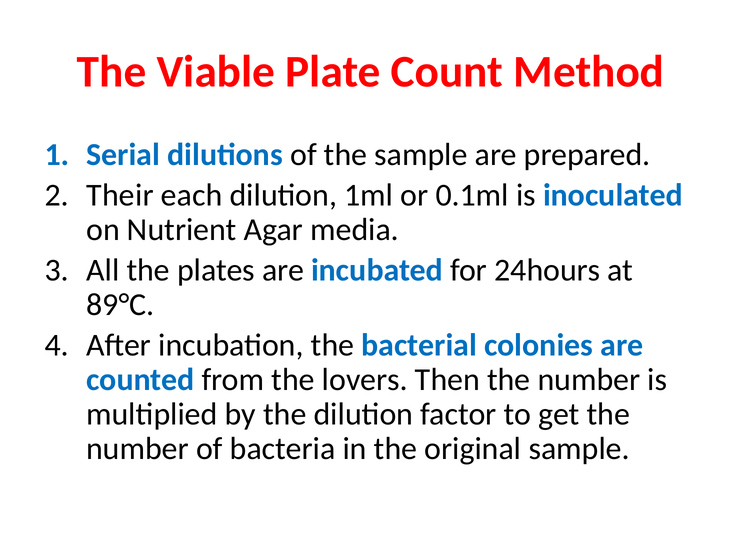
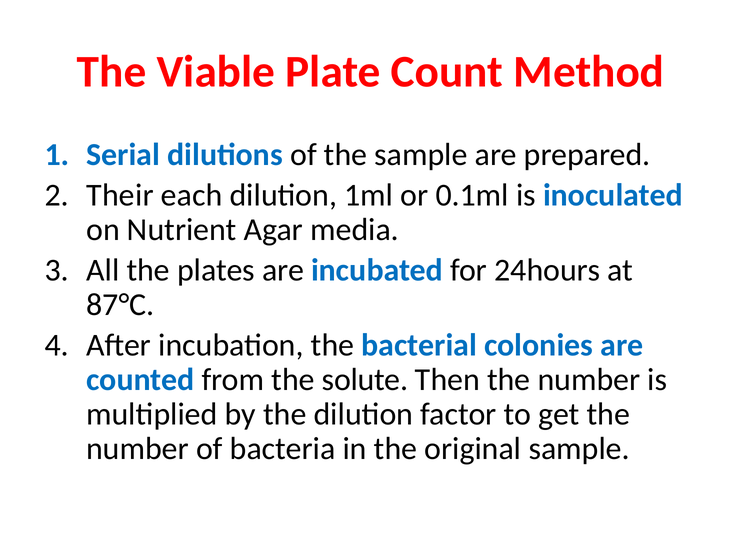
89°C: 89°C -> 87°C (120, 305)
lovers: lovers -> solute (365, 380)
